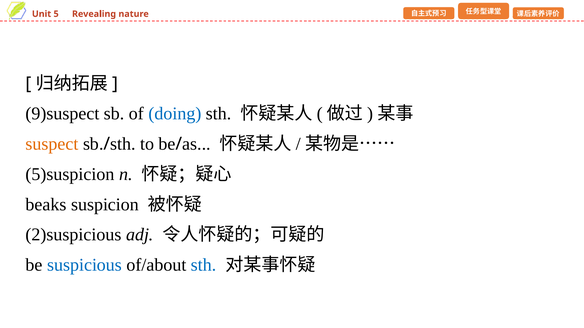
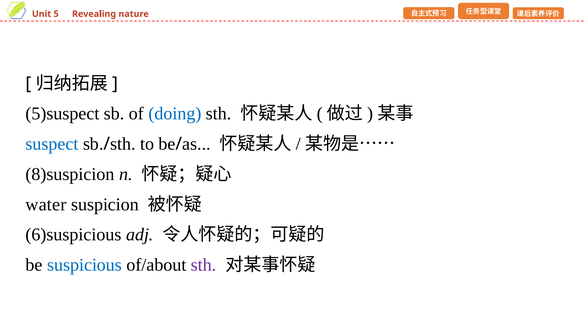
9)suspect: 9)suspect -> 5)suspect (63, 114)
suspect colour: orange -> blue (52, 144)
5)suspicion: 5)suspicion -> 8)suspicion (70, 174)
beaks: beaks -> water (46, 205)
2)suspicious: 2)suspicious -> 6)suspicious (74, 235)
sth colour: blue -> purple (204, 265)
